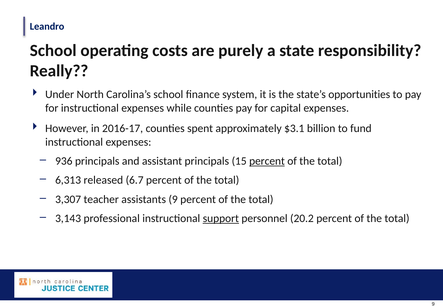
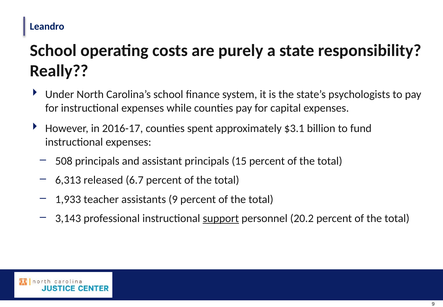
opportunities: opportunities -> psychologists (359, 94)
936: 936 -> 508 (64, 161)
percent underline: present -> none (267, 161)
3,307: 3,307 -> 1,933 (68, 199)
